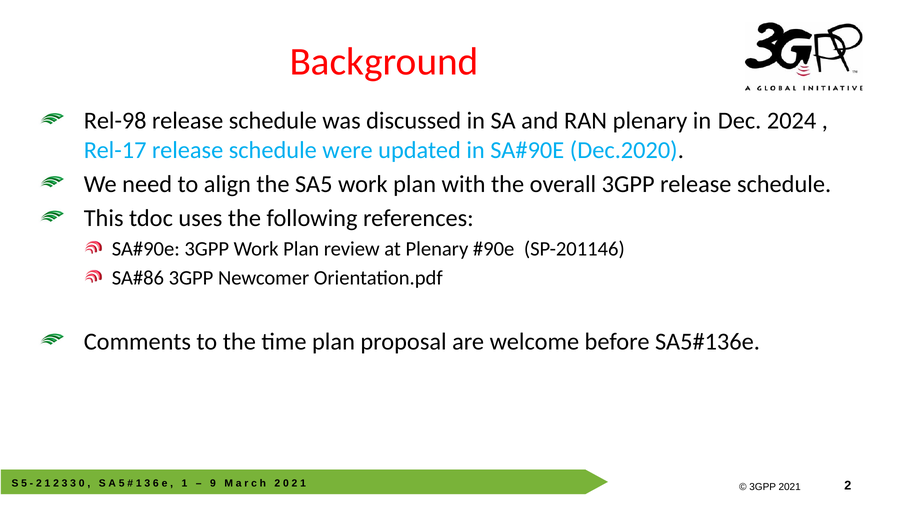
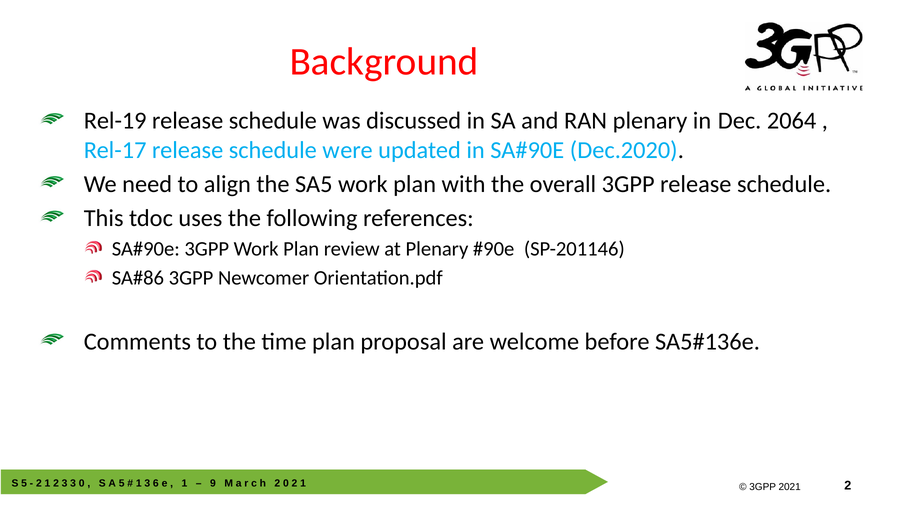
Rel-98: Rel-98 -> Rel-19 (115, 121)
2024: 2024 -> 2064 (792, 121)
